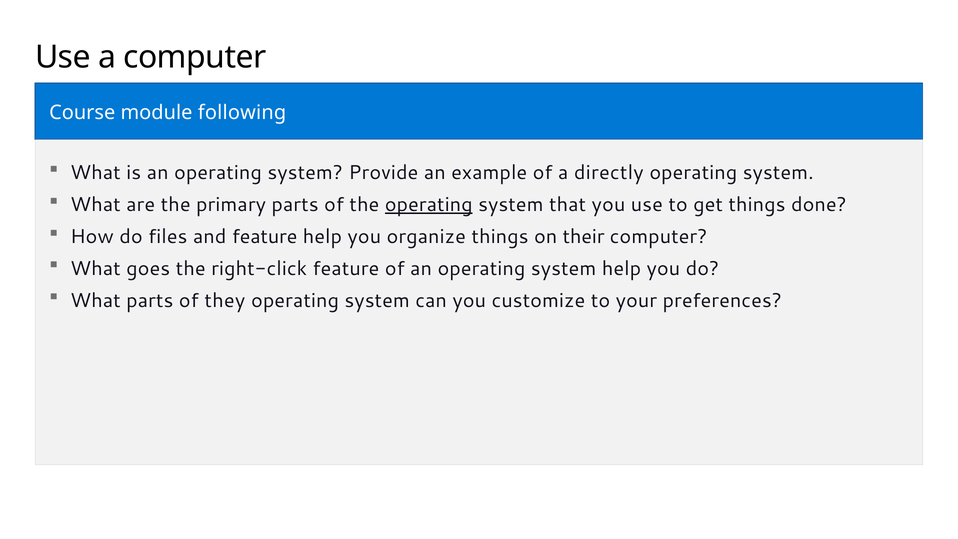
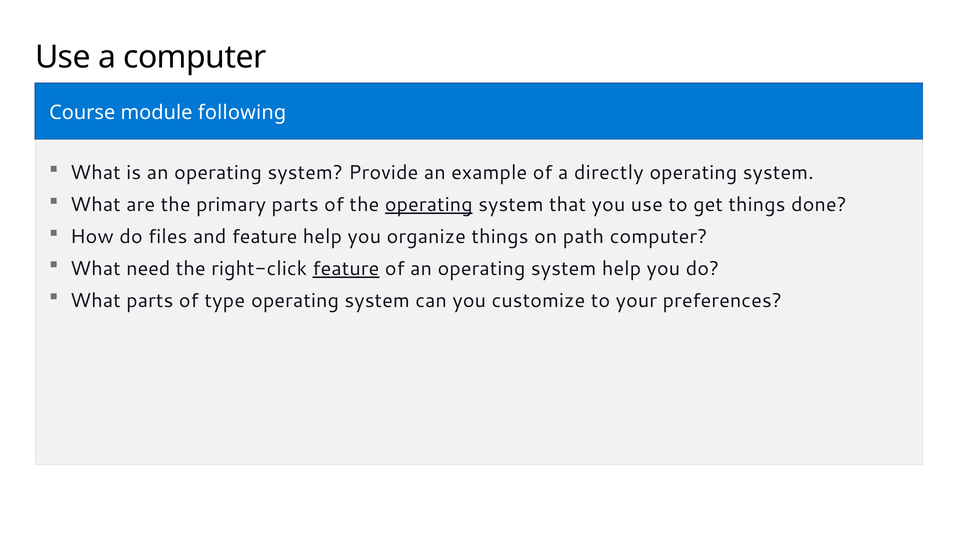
their: their -> path (583, 237)
goes: goes -> need (148, 269)
feature underline: none -> present (346, 269)
they: they -> type (225, 300)
